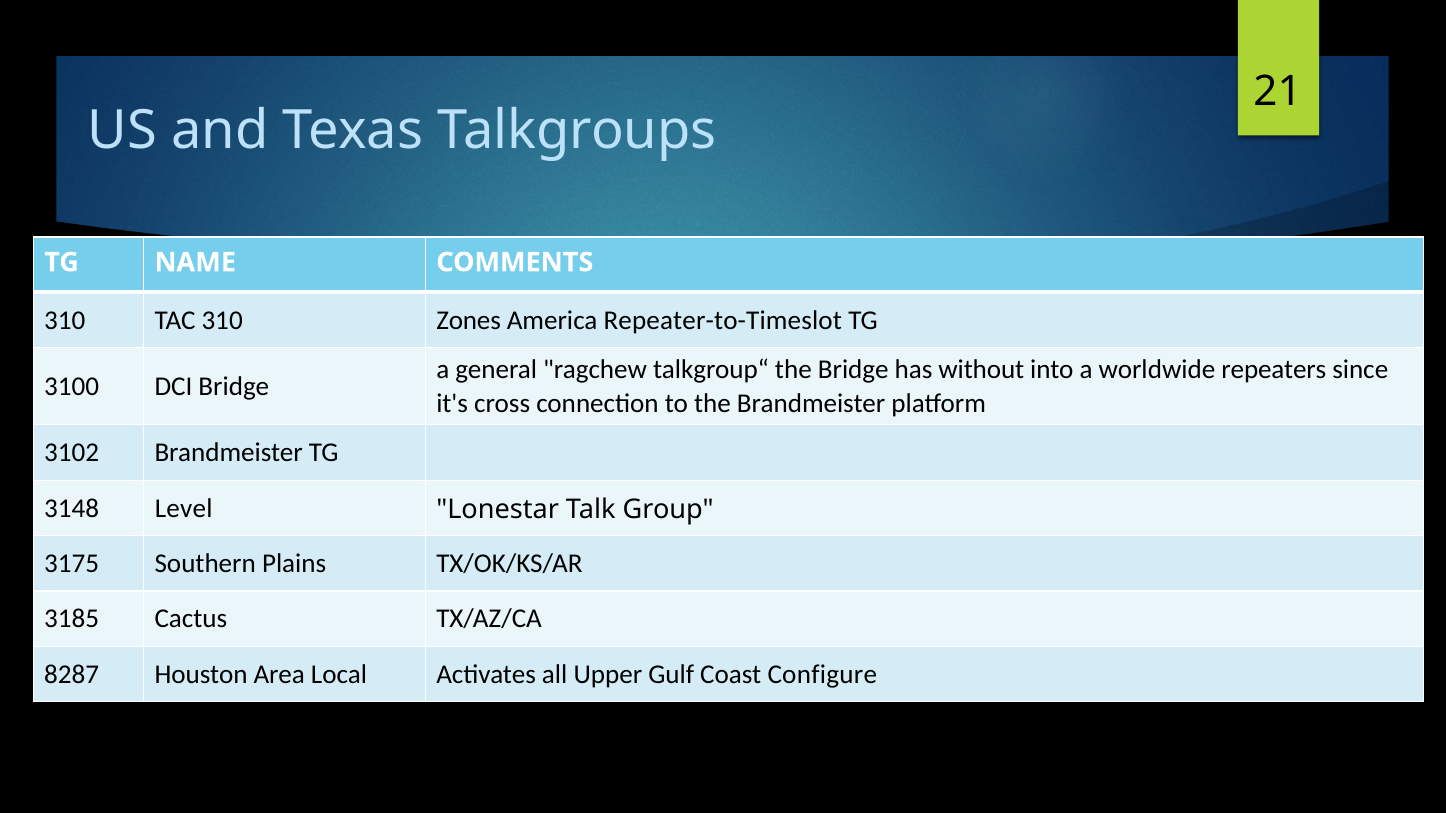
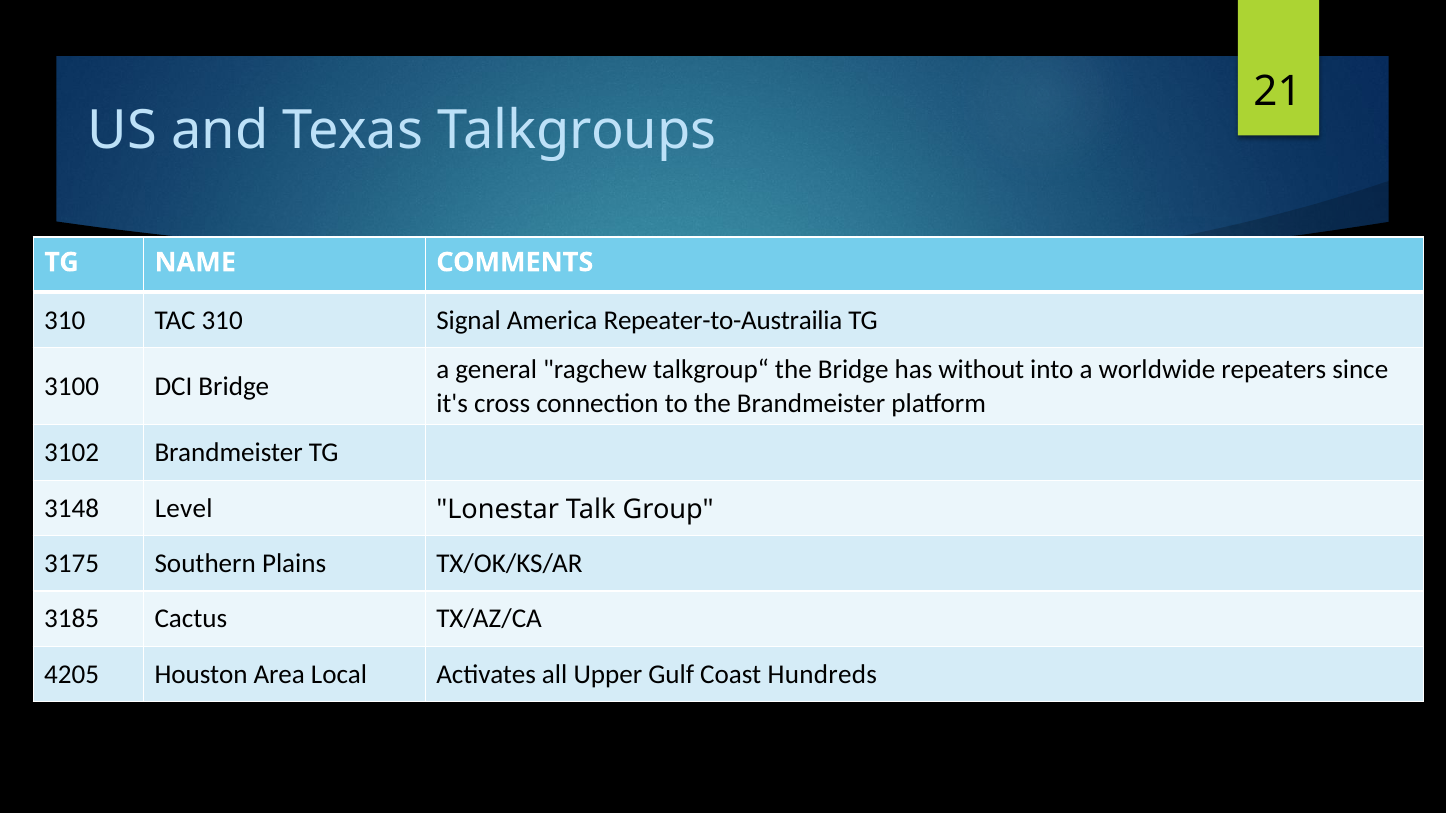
Zones: Zones -> Signal (469, 320)
Repeater-to-Timeslot: Repeater-to-Timeslot -> Repeater-to-Austrailia (723, 320)
8287: 8287 -> 4205 (72, 675)
Configure: Configure -> Hundreds (822, 675)
